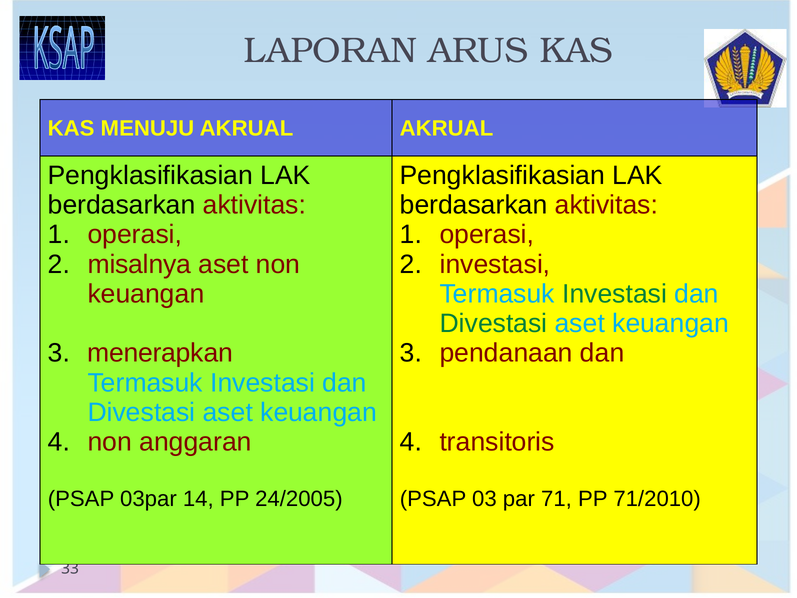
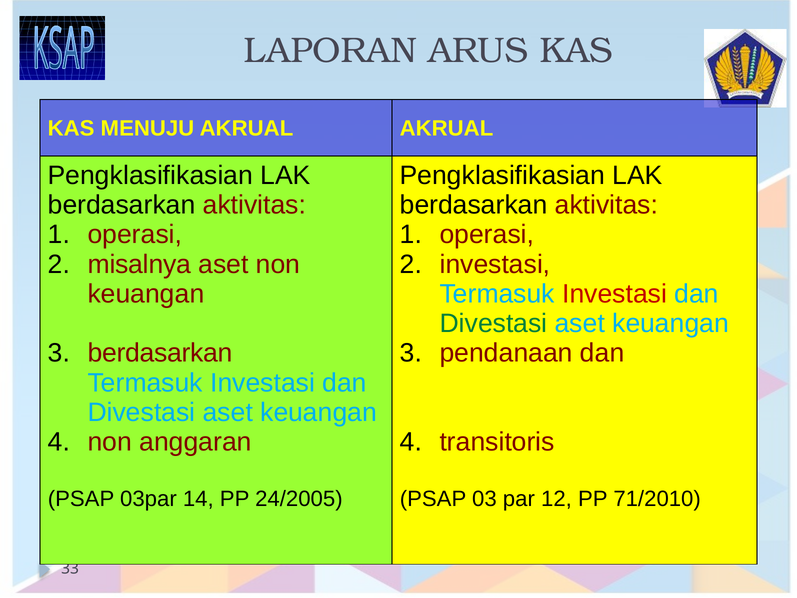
Investasi colour: green -> red (615, 294)
menerapkan: menerapkan -> berdasarkan (160, 353)
71: 71 -> 12 (556, 499)
